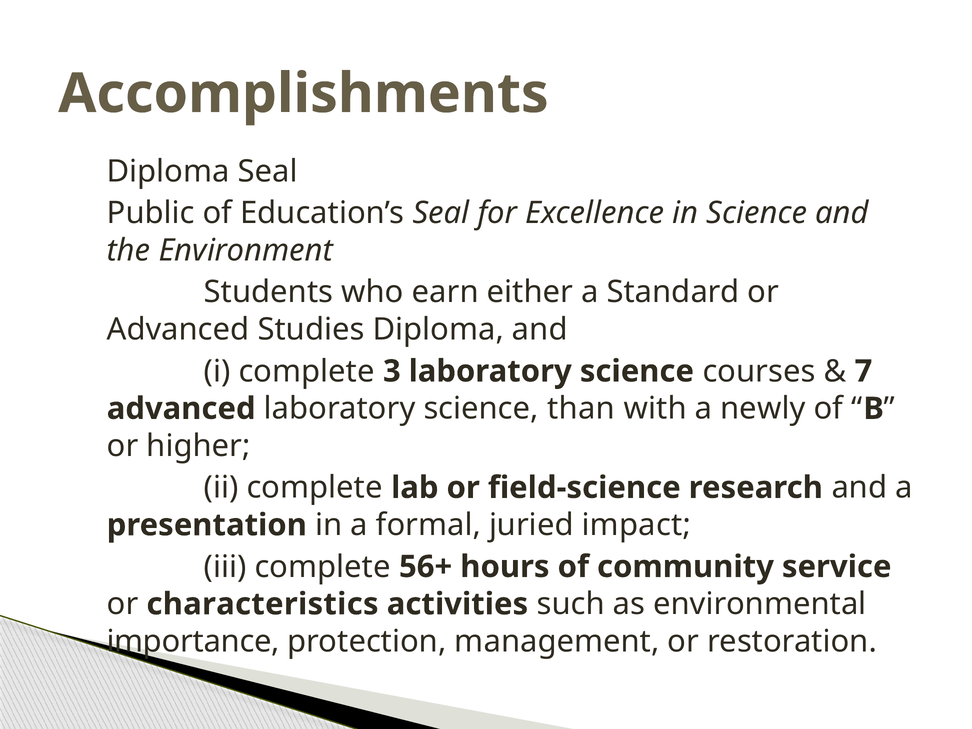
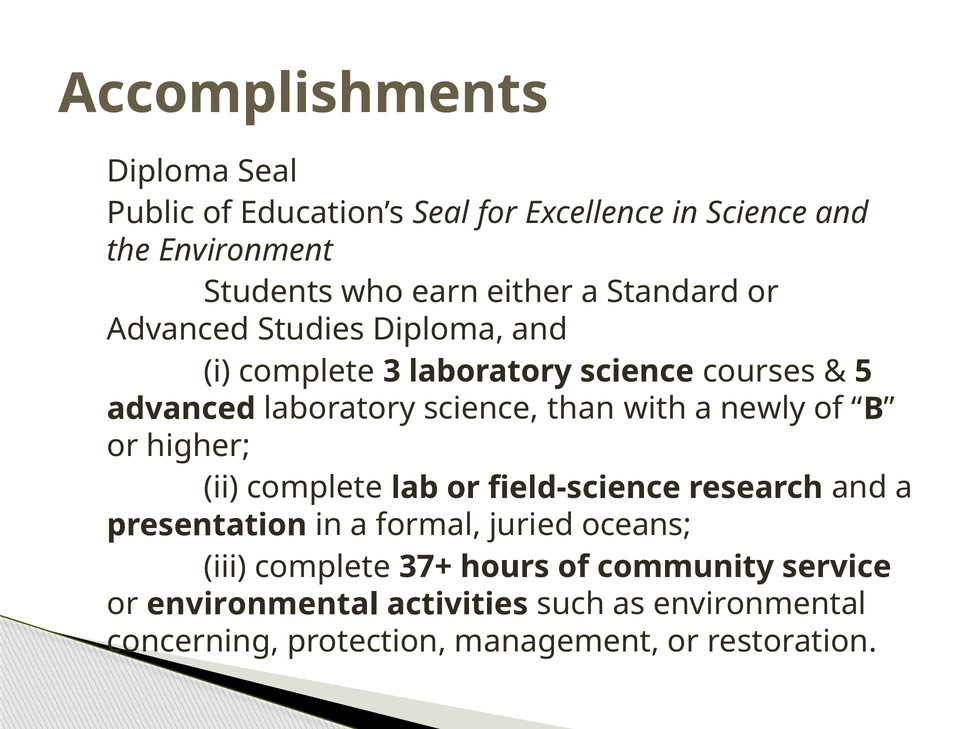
7: 7 -> 5 (863, 371)
impact: impact -> oceans (637, 525)
56+: 56+ -> 37+ (426, 567)
or characteristics: characteristics -> environmental (263, 604)
importance: importance -> concerning (193, 641)
